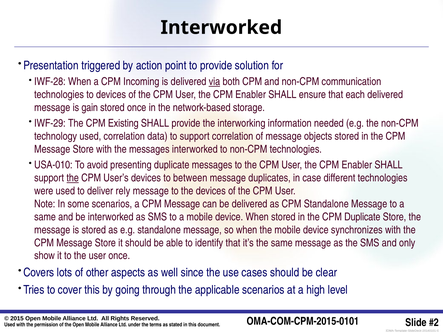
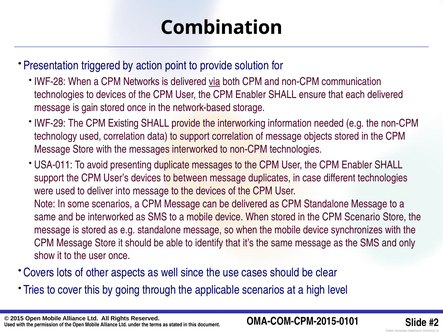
Interworked: Interworked -> Combination (221, 28)
Incoming: Incoming -> Networks (141, 82)
USA-010: USA-010 -> USA-011 (53, 165)
the underline: present -> none (73, 178)
rely: rely -> into (123, 191)
CPM Duplicate: Duplicate -> Scenario (362, 217)
